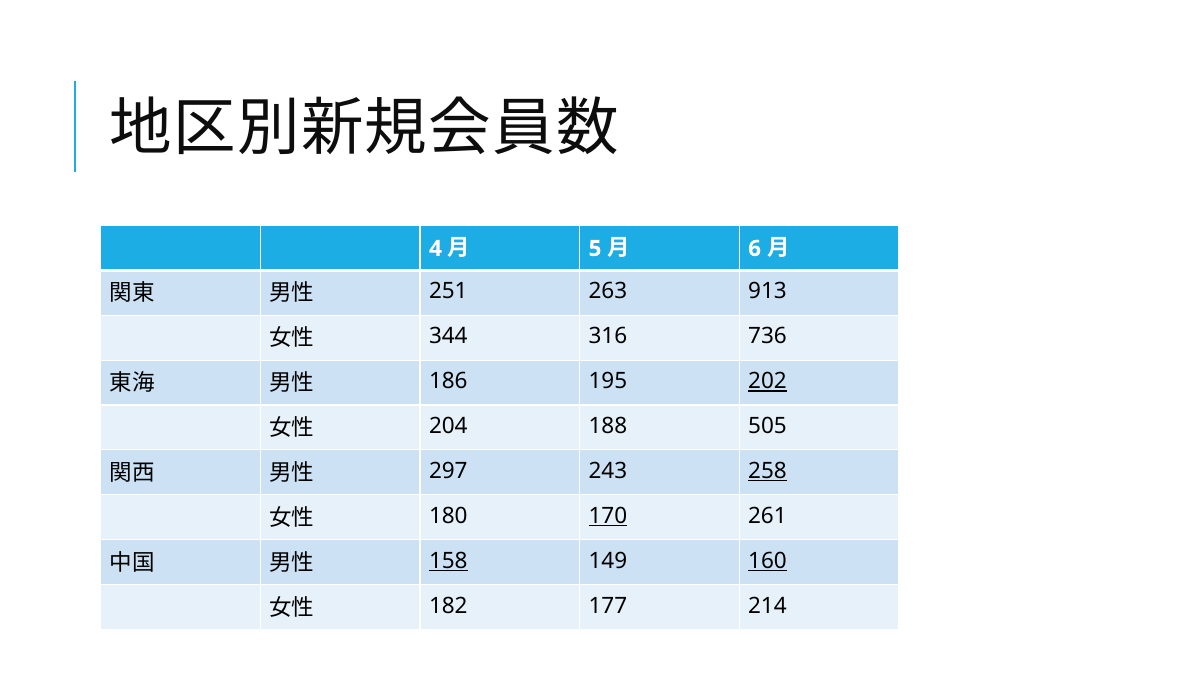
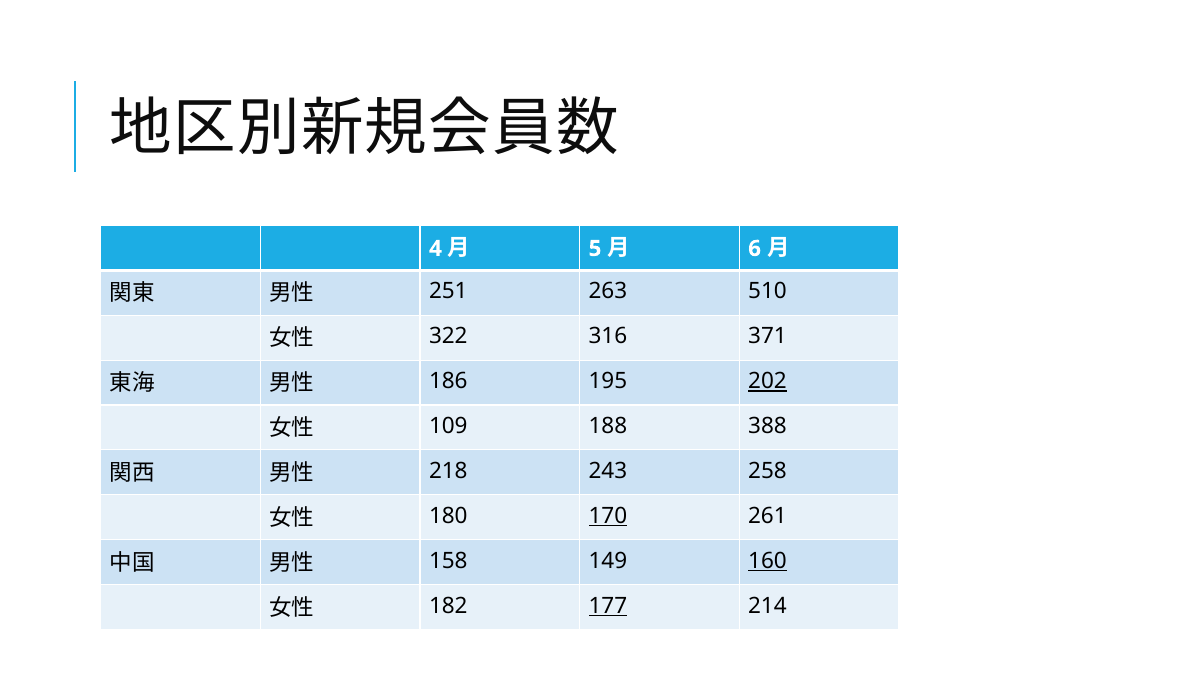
913: 913 -> 510 (767, 291)
344: 344 -> 322 (448, 336)
736: 736 -> 371 (767, 336)
204: 204 -> 109 (448, 426)
505: 505 -> 388 (767, 426)
297: 297 -> 218 (448, 471)
258 underline: present -> none (767, 471)
158 underline: present -> none (448, 561)
177 underline: none -> present (608, 605)
